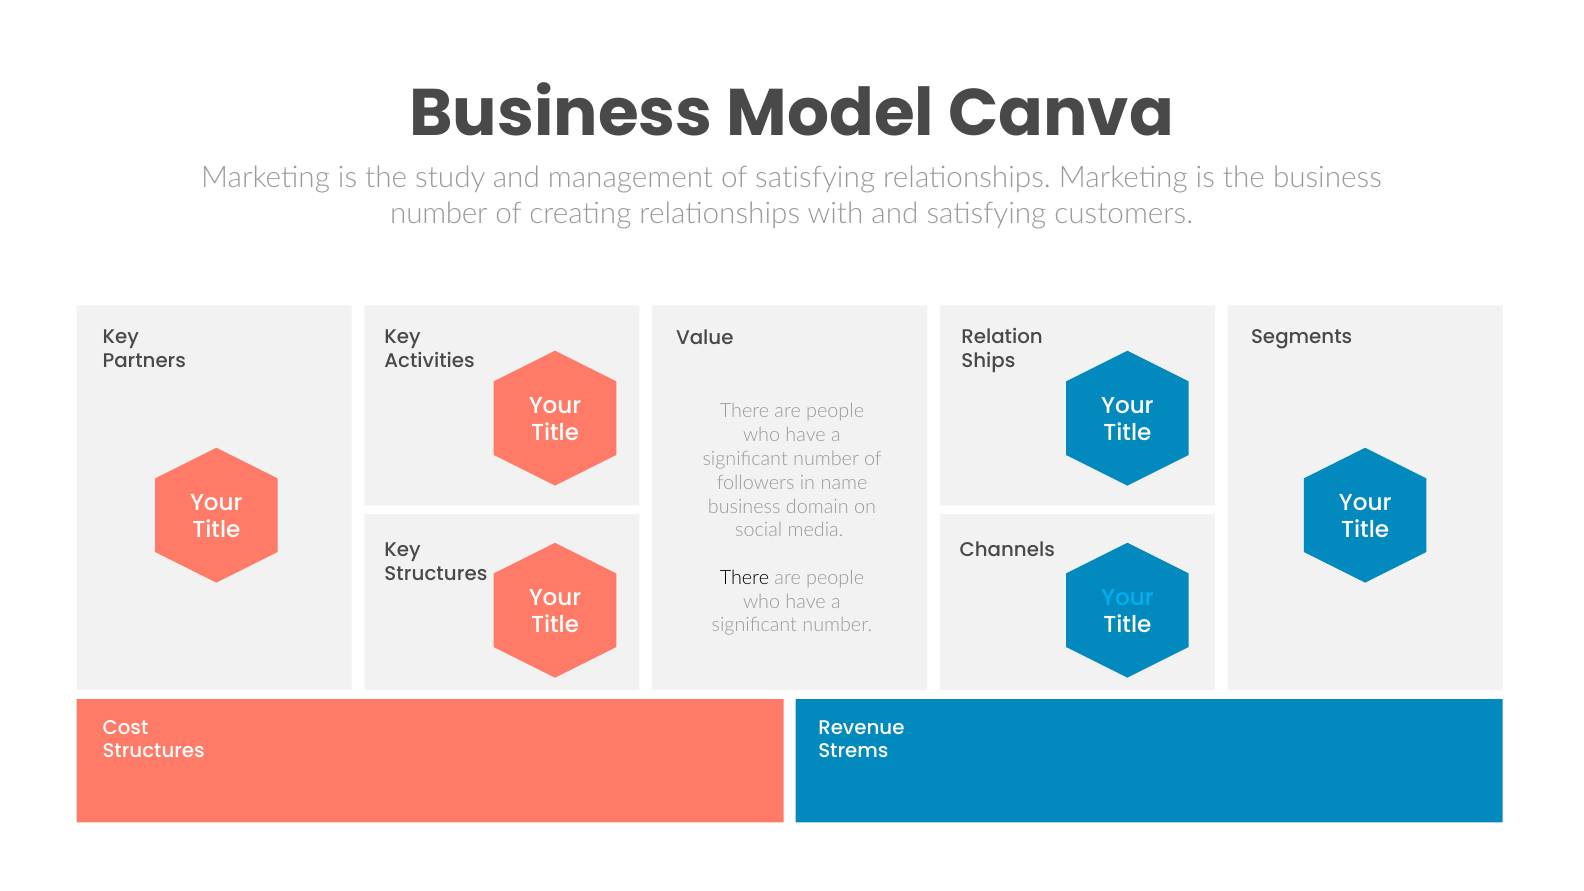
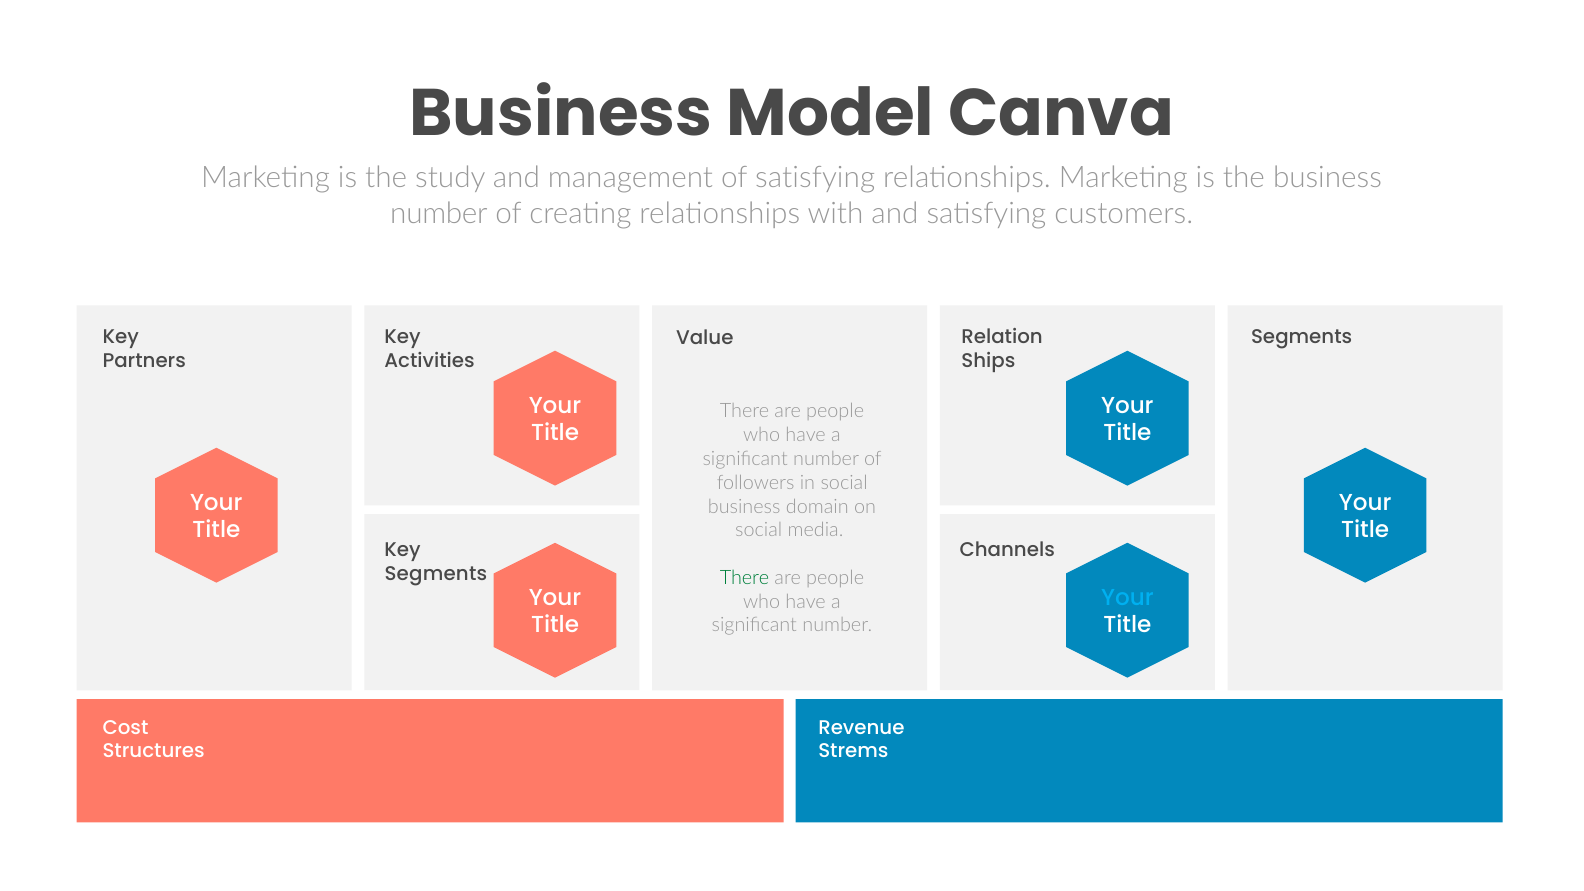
in name: name -> social (844, 483)
There colour: black -> green (745, 578)
Structures: Structures -> Segments (436, 574)
